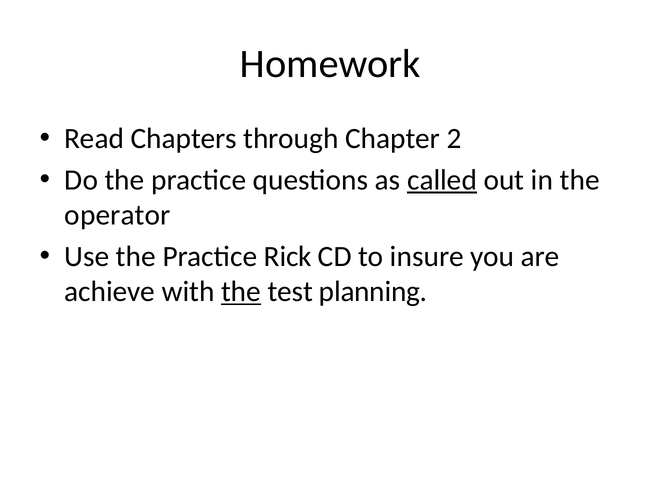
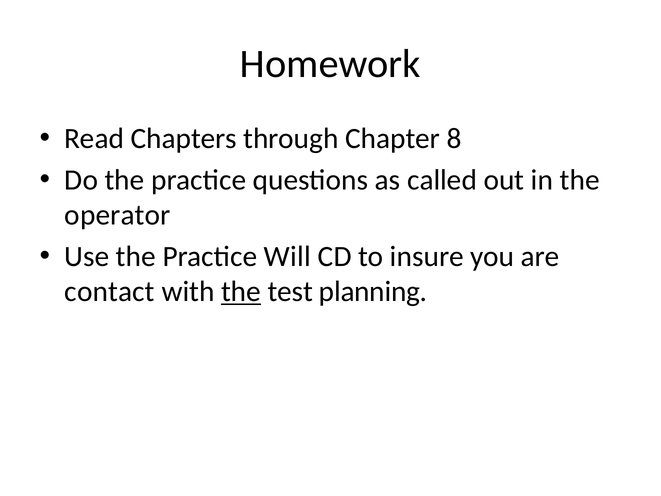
2: 2 -> 8 (454, 139)
called underline: present -> none (442, 180)
Rick: Rick -> Will (287, 256)
achieve: achieve -> contact (110, 291)
